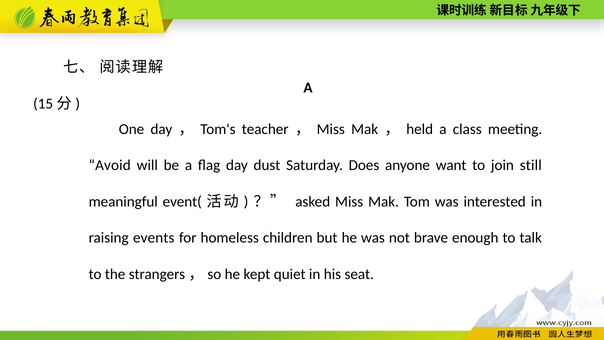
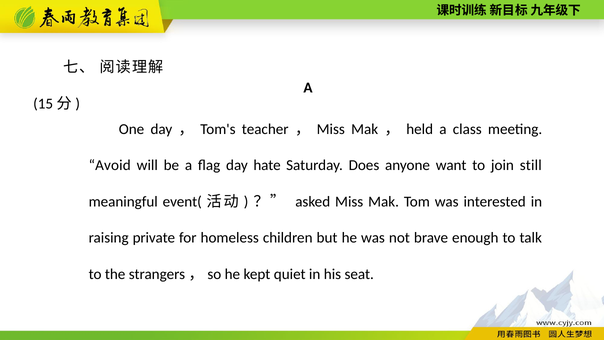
dust: dust -> hate (267, 165)
events: events -> private (154, 238)
